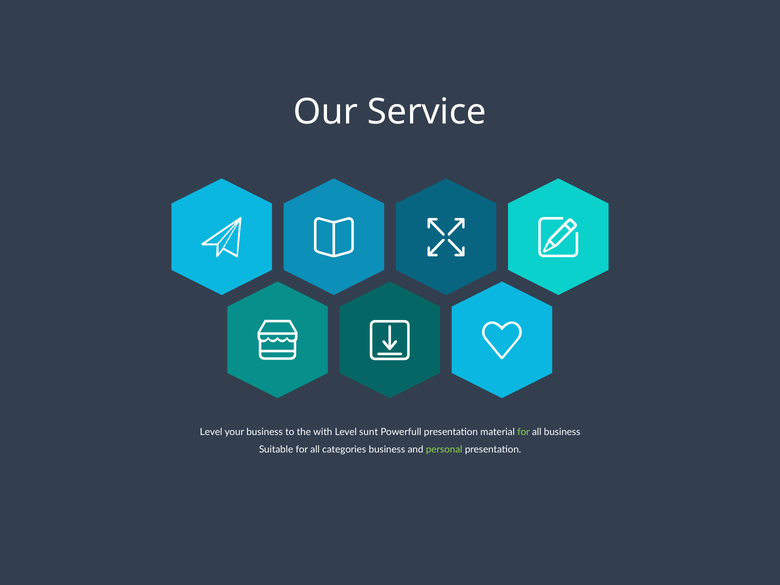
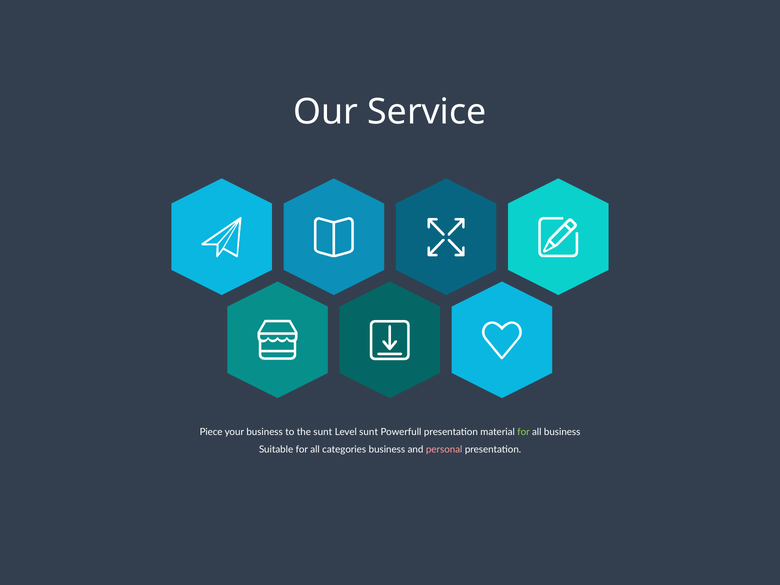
Level: Level -> Piece (211, 432)
the with: with -> sunt (323, 432)
personal colour: light green -> pink (444, 450)
